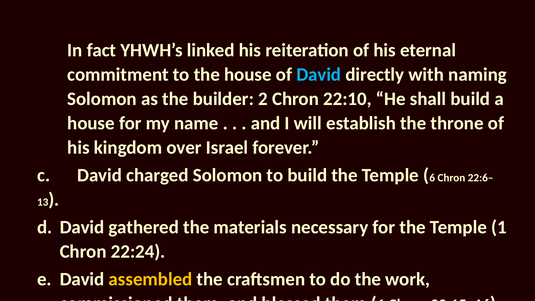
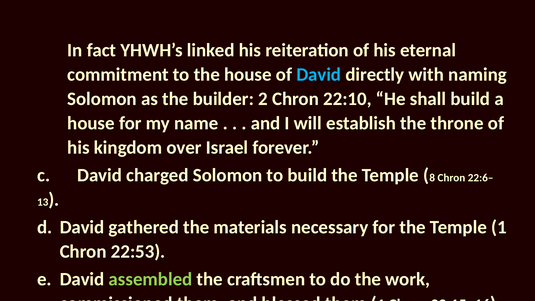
6: 6 -> 8 (432, 178)
22:24: 22:24 -> 22:53 (138, 252)
assembled colour: yellow -> light green (151, 279)
